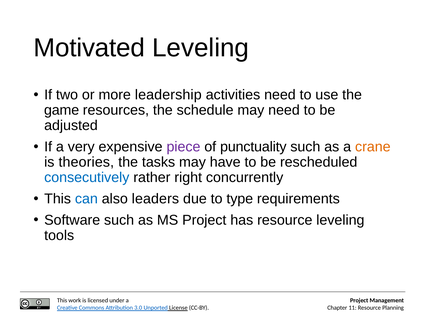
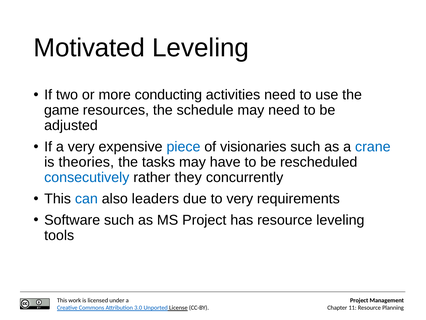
leadership: leadership -> conducting (168, 95)
piece colour: purple -> blue (183, 147)
punctuality: punctuality -> visionaries (253, 147)
crane colour: orange -> blue (373, 147)
right: right -> they (188, 177)
to type: type -> very (240, 199)
